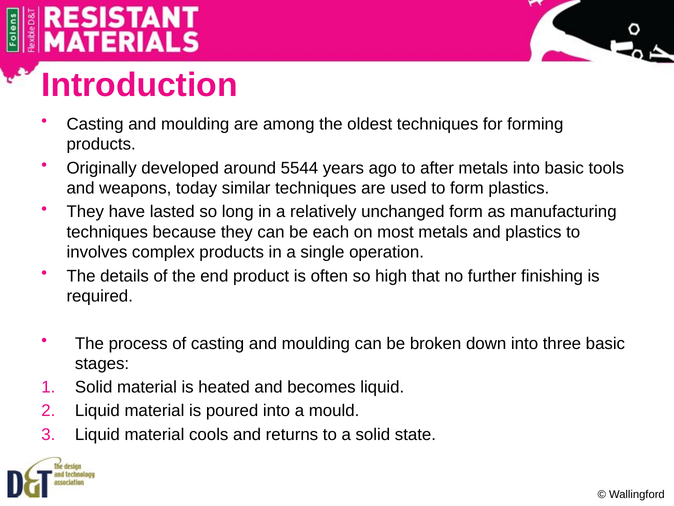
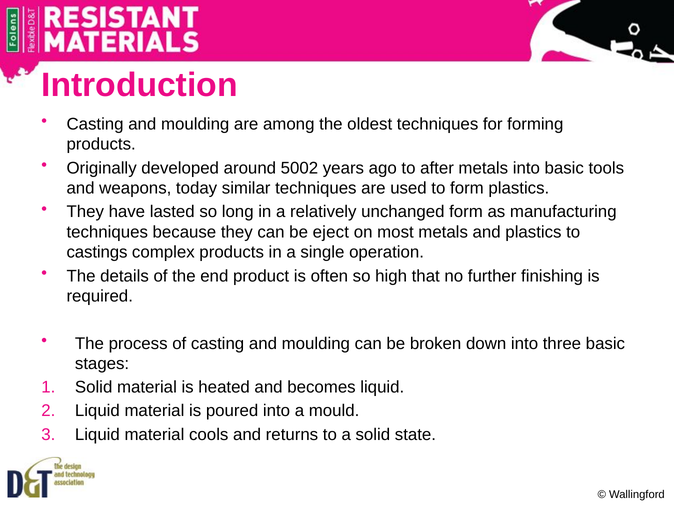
5544: 5544 -> 5002 (299, 168)
each: each -> eject (331, 232)
involves: involves -> castings (97, 252)
